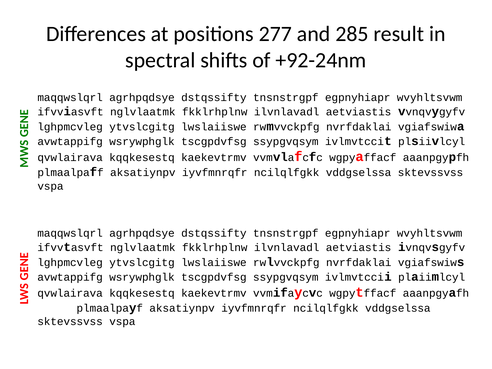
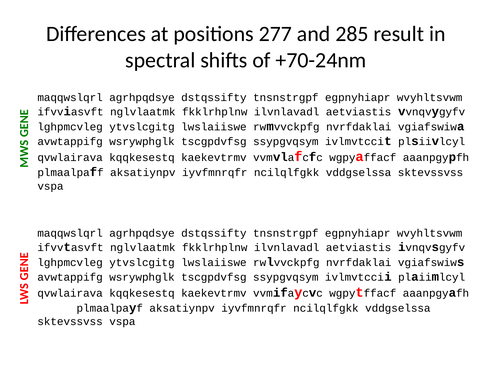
+92-24nm: +92-24nm -> +70-24nm (321, 60)
